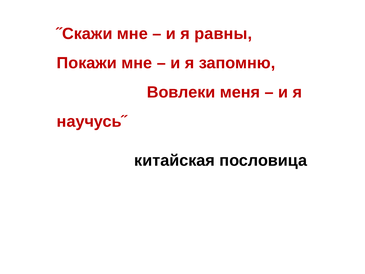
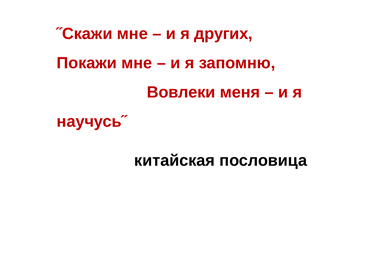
равны: равны -> других (223, 34)
